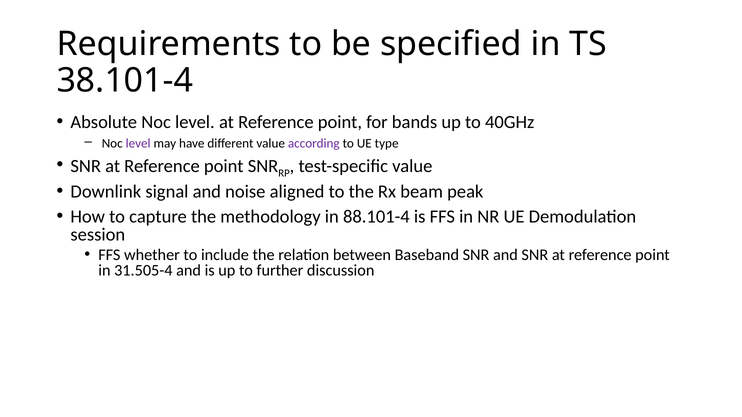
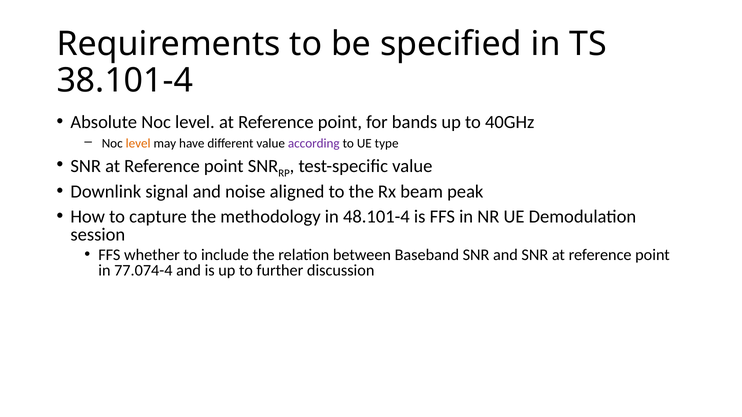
level colour: purple -> orange (138, 143)
88.101-4: 88.101-4 -> 48.101-4 (376, 217)
31.505-4: 31.505-4 -> 77.074-4 (143, 271)
